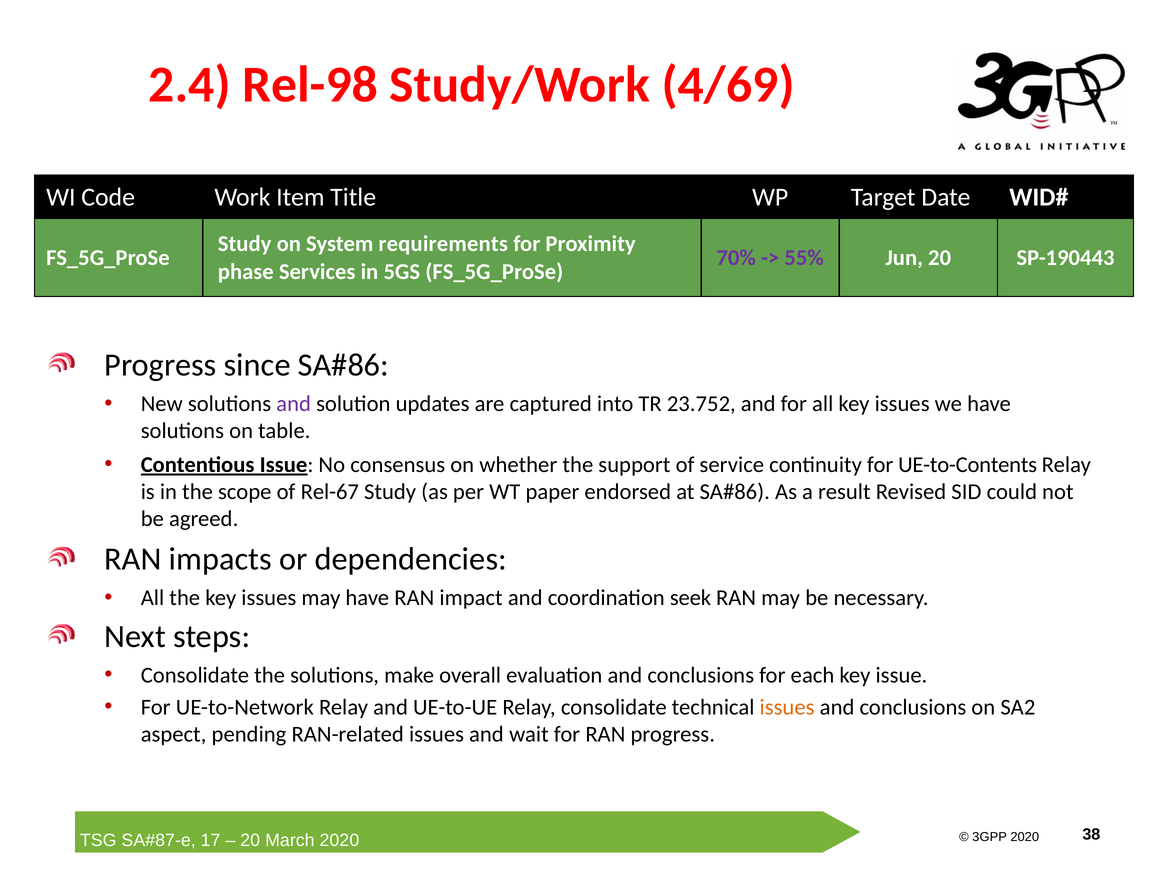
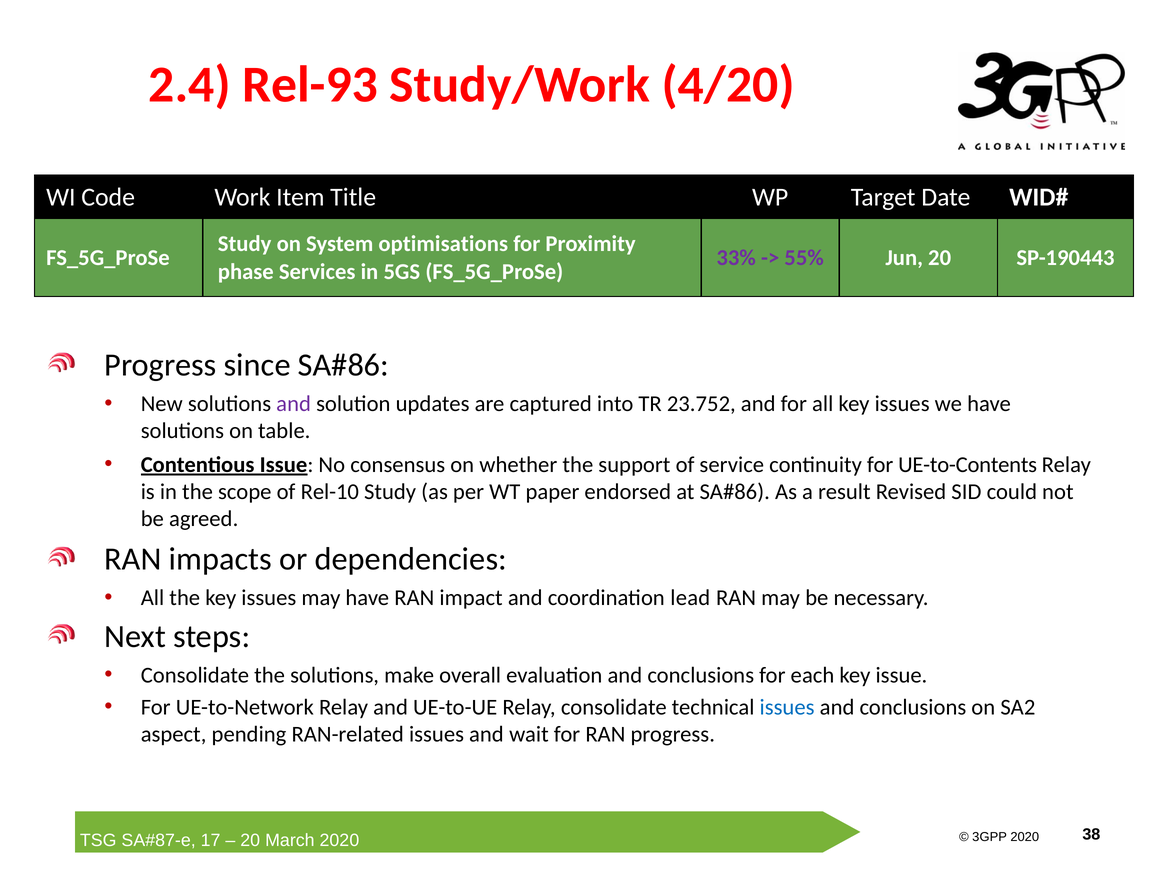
Rel-98: Rel-98 -> Rel-93 (310, 85)
4/69: 4/69 -> 4/20 (728, 85)
requirements: requirements -> optimisations (443, 244)
70%: 70% -> 33% (736, 258)
Rel-67: Rel-67 -> Rel-10 (330, 492)
seek: seek -> lead (690, 598)
issues colour: orange -> blue (787, 707)
